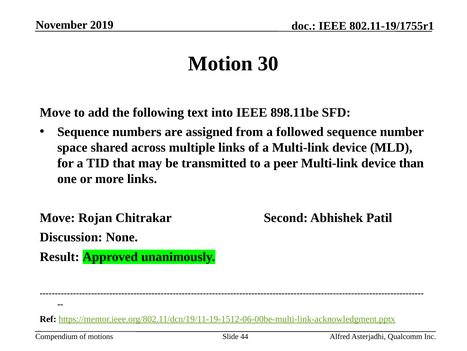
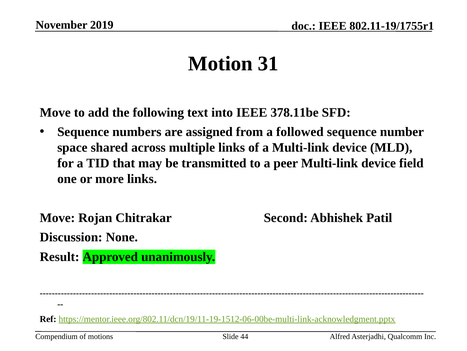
30: 30 -> 31 (268, 64)
898.11be: 898.11be -> 378.11be (295, 112)
than: than -> field (411, 163)
